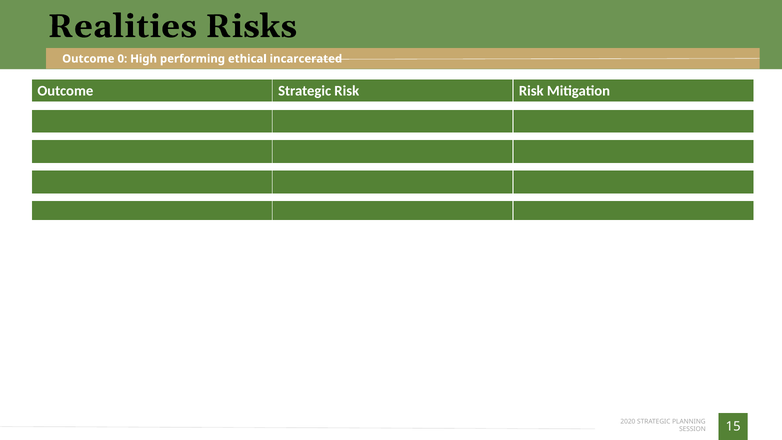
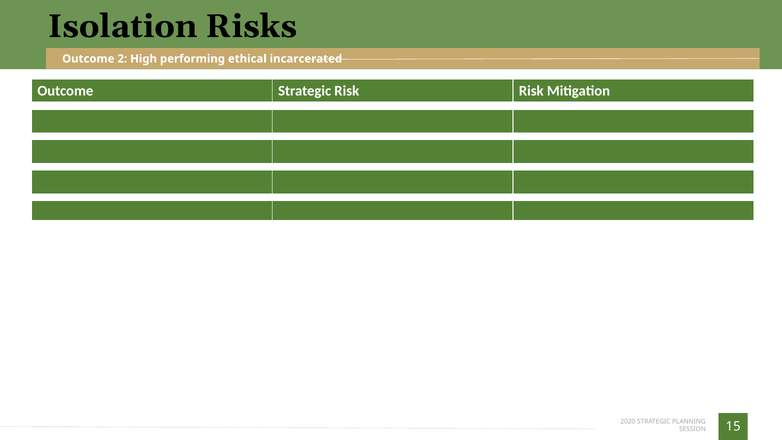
Realities: Realities -> Isolation (123, 26)
0: 0 -> 2 (122, 59)
